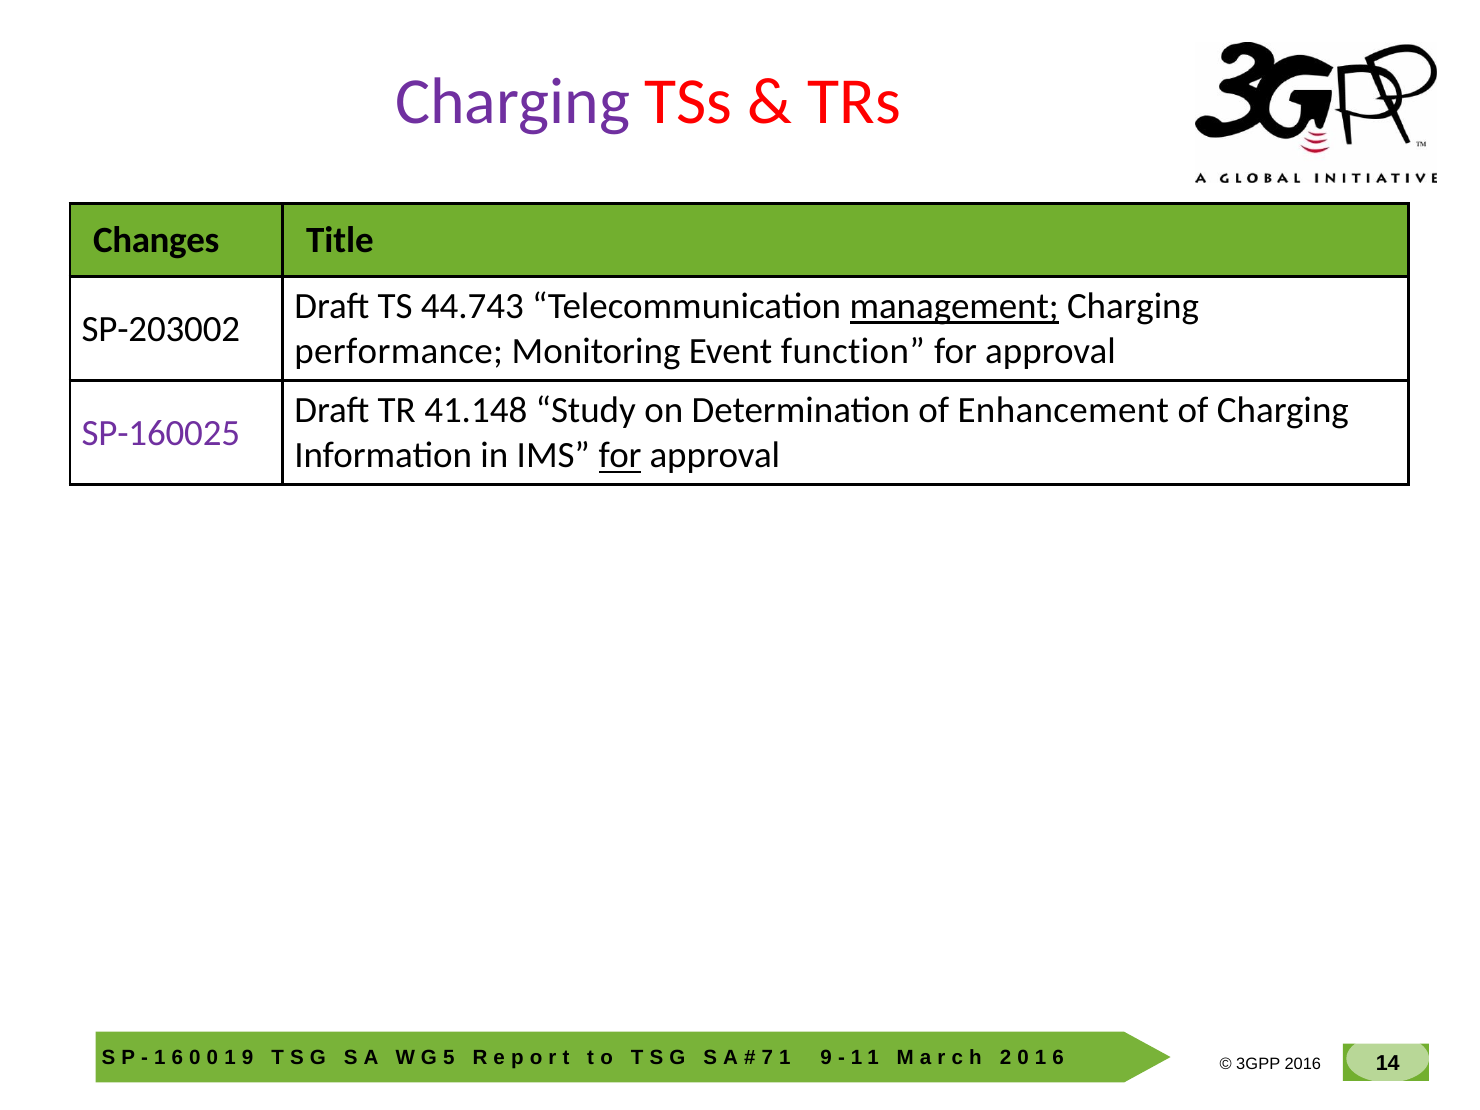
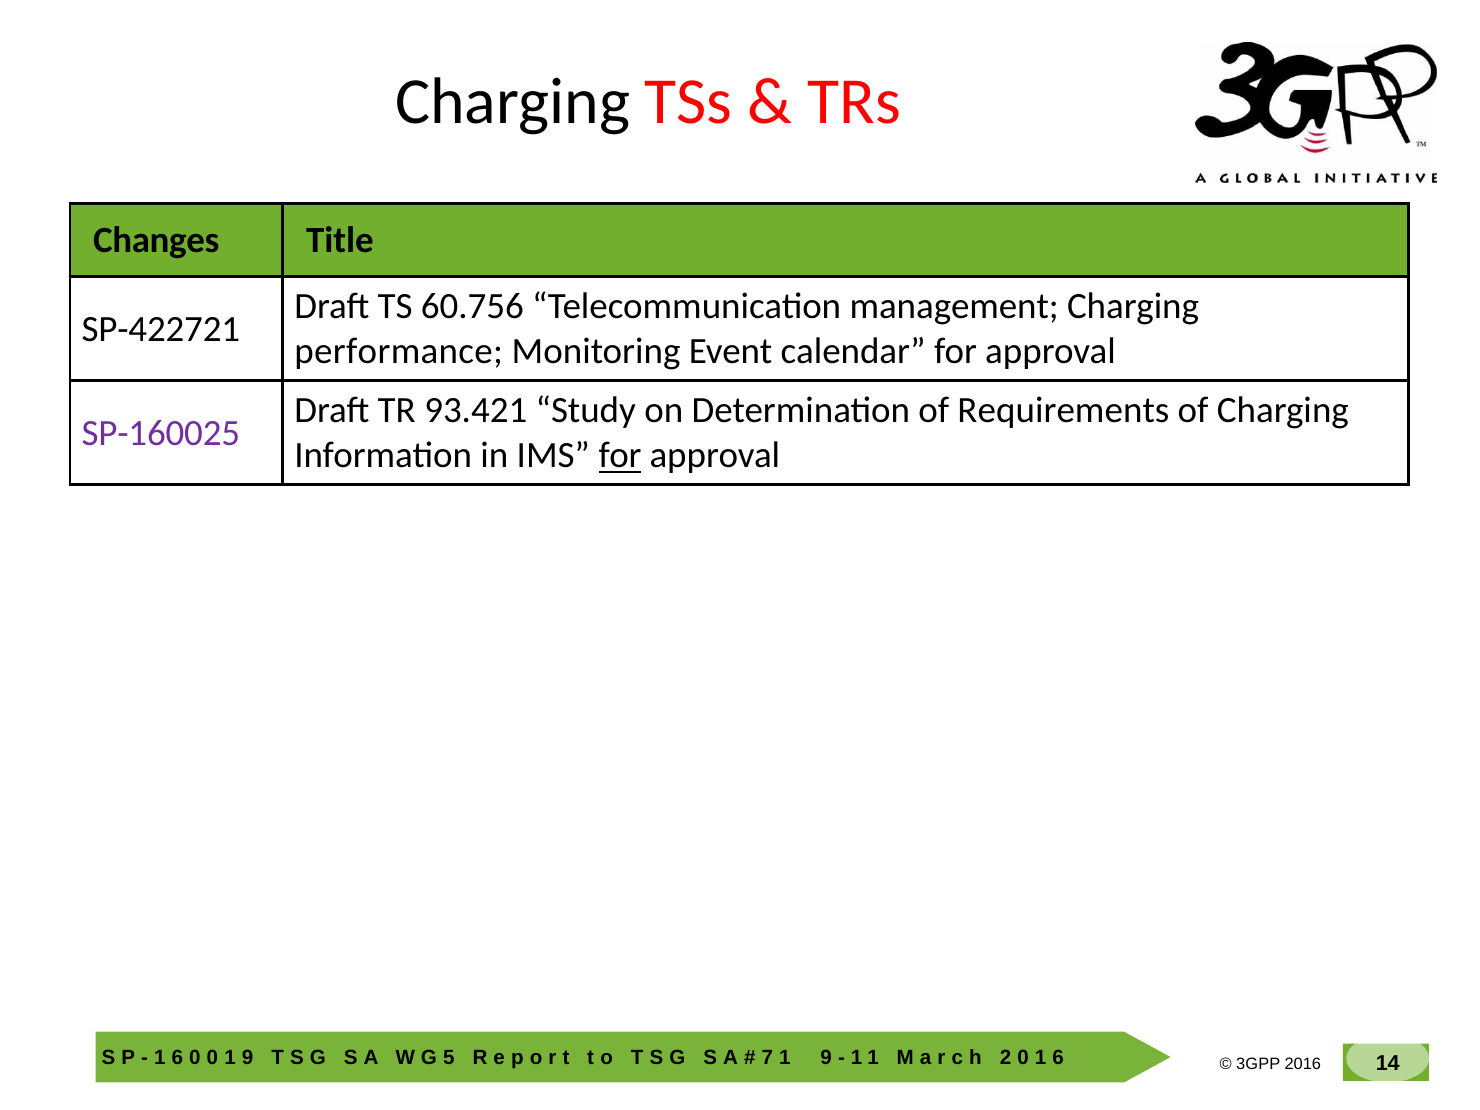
Charging colour: purple -> black (513, 102)
44.743: 44.743 -> 60.756 (472, 307)
management underline: present -> none (954, 307)
SP-203002: SP-203002 -> SP-422721 (161, 329)
function: function -> calendar (853, 352)
41.148: 41.148 -> 93.421 (476, 411)
Enhancement: Enhancement -> Requirements (1063, 411)
